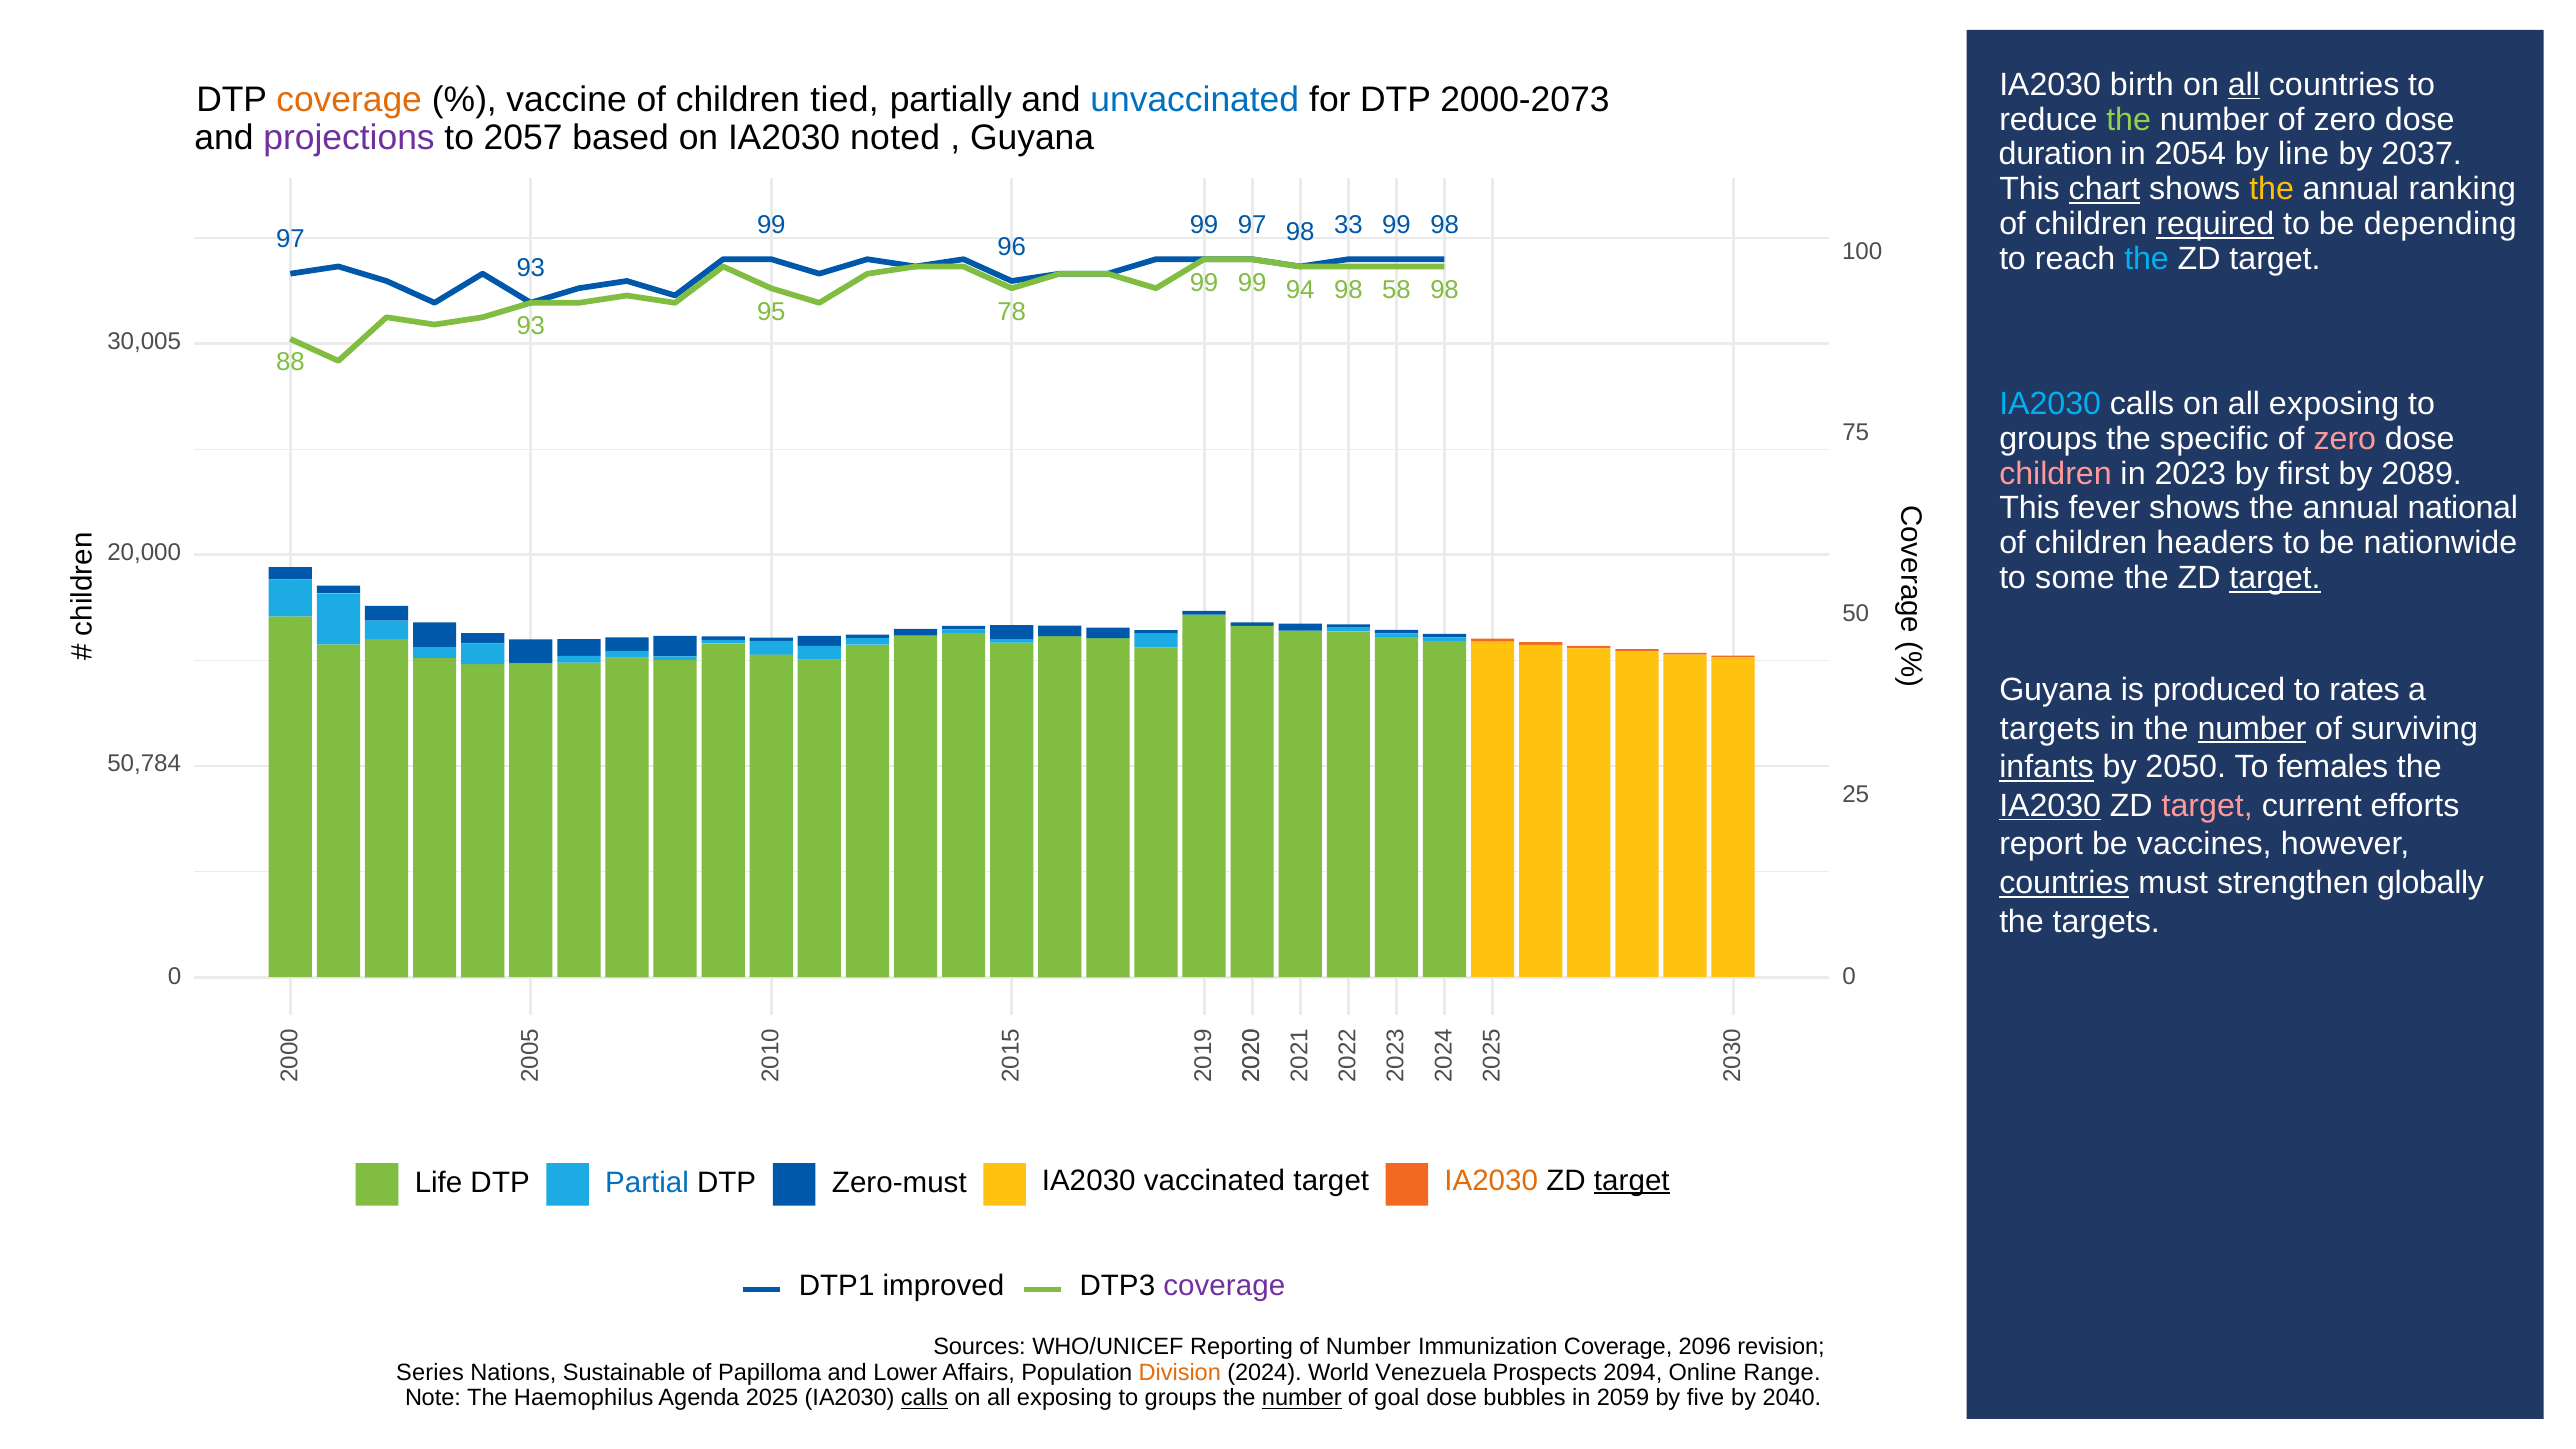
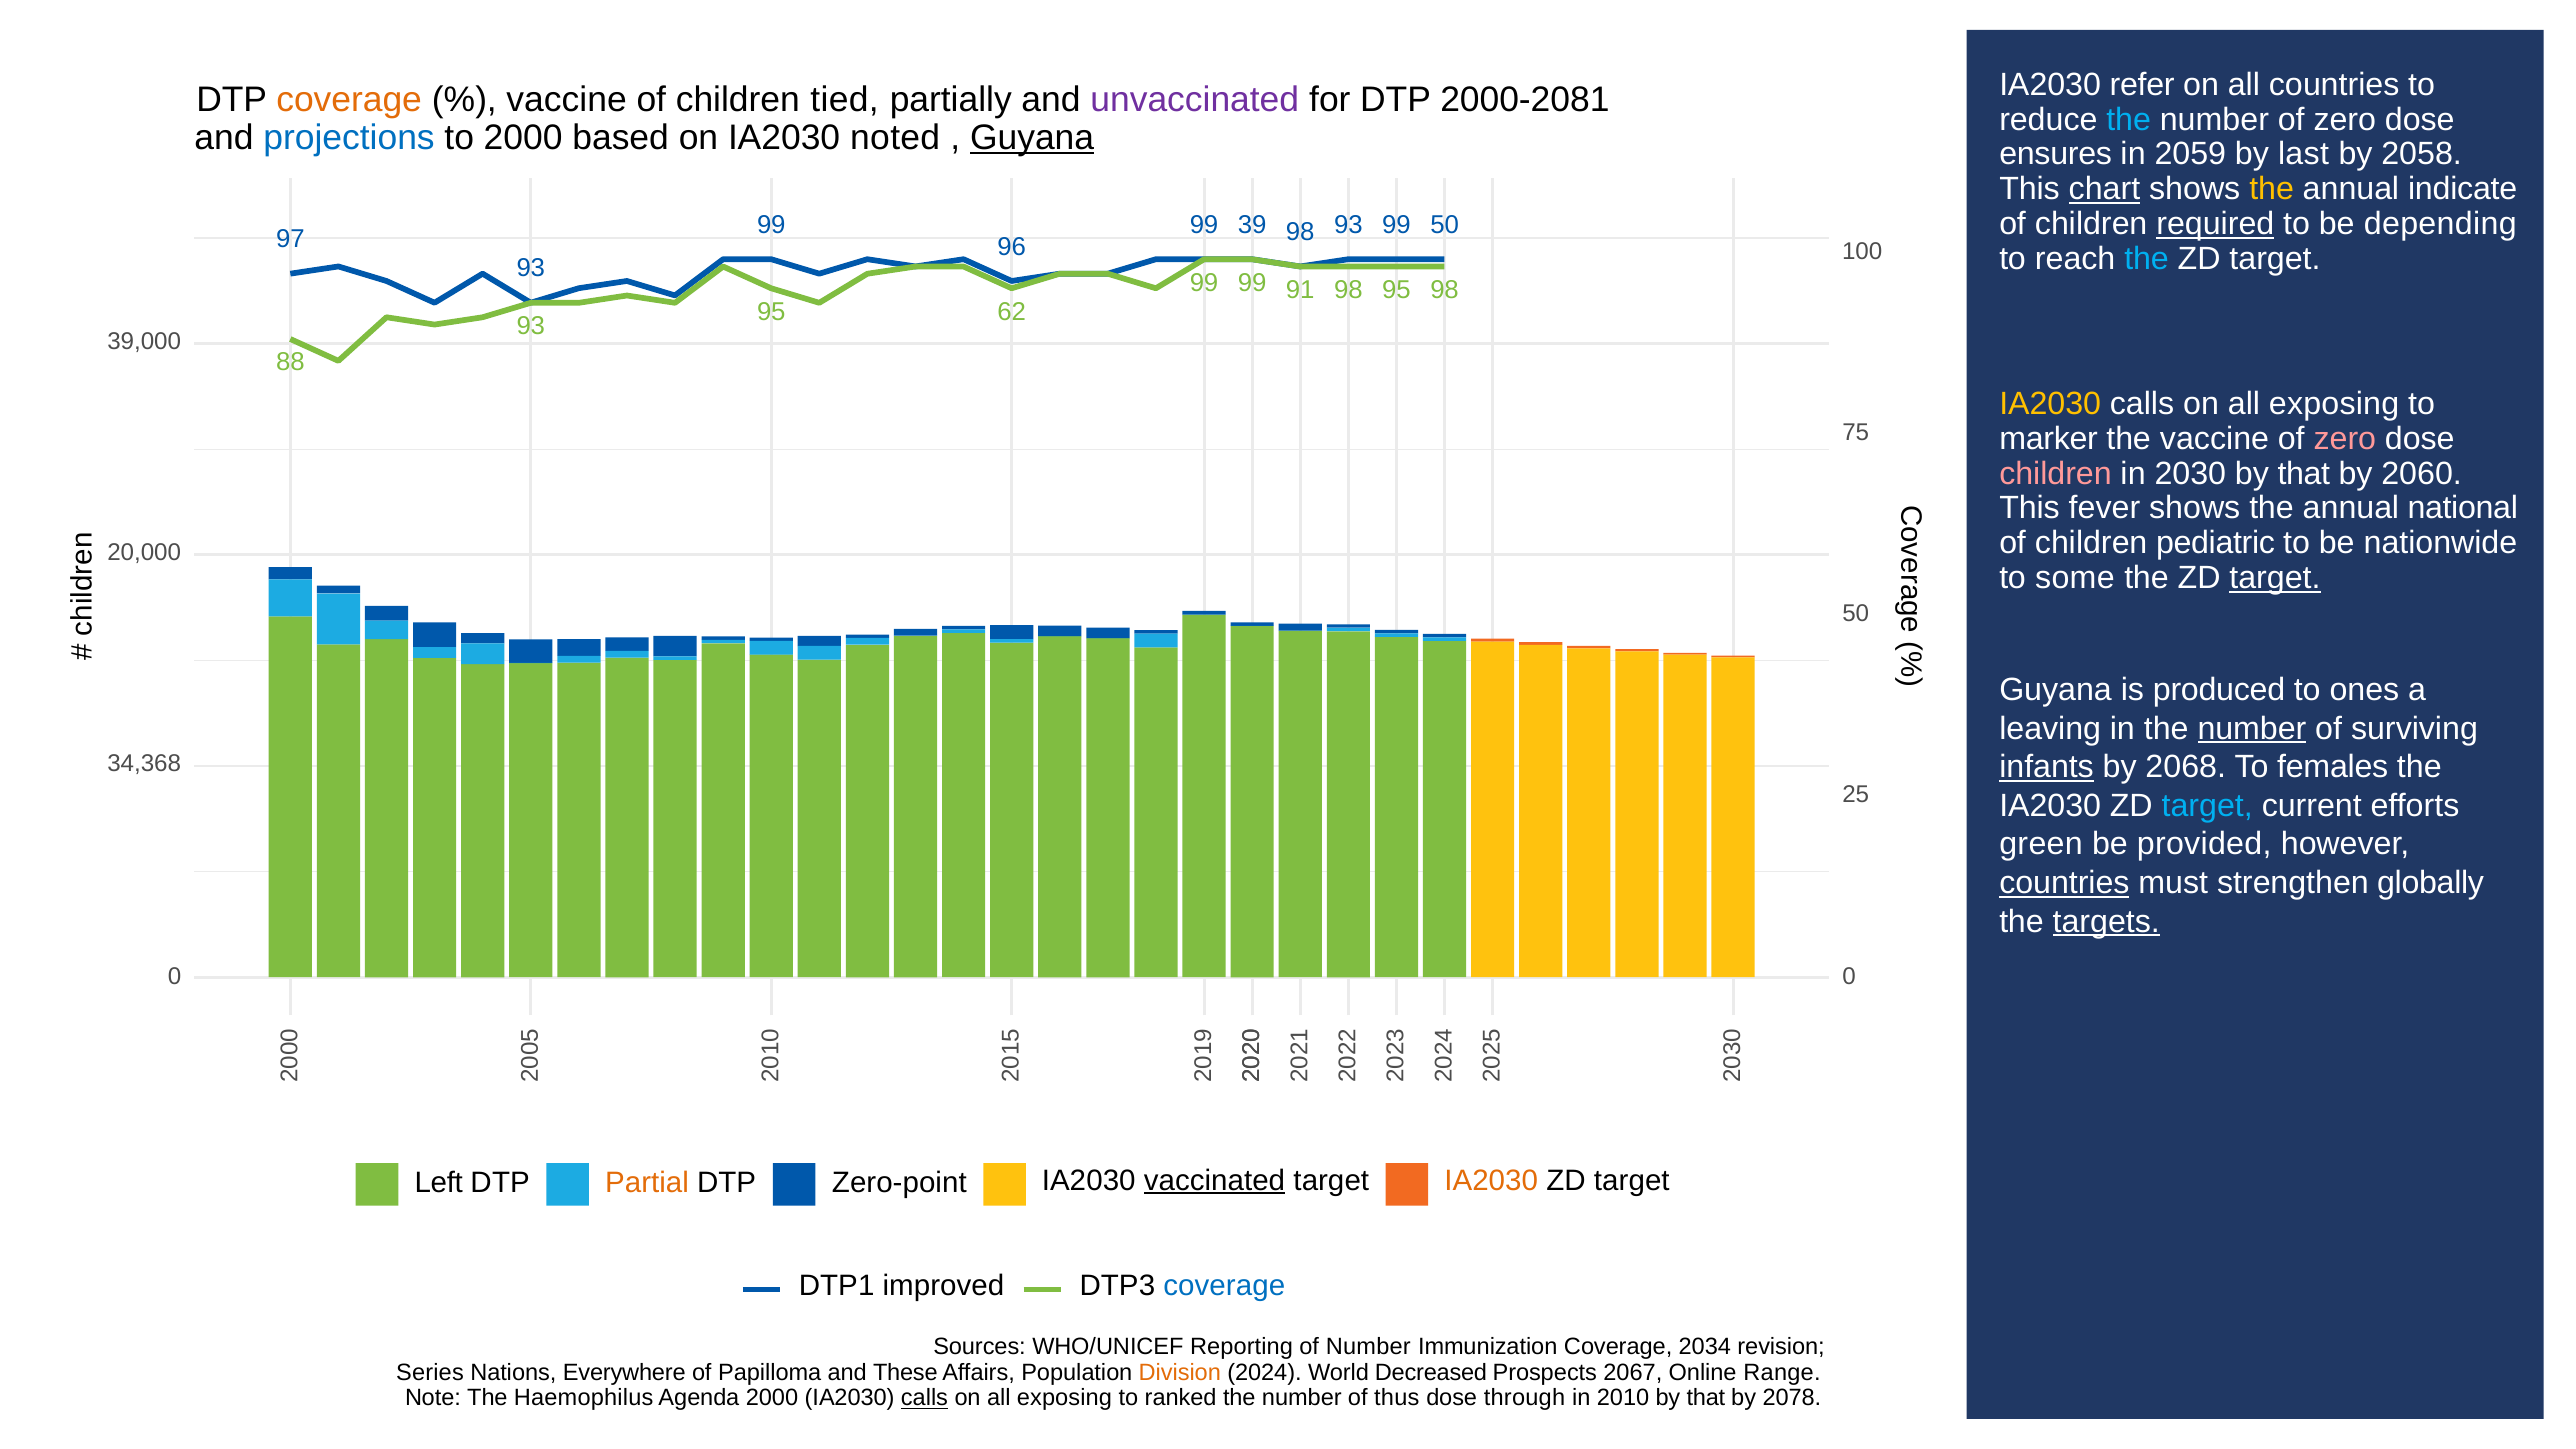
birth: birth -> refer (2142, 85)
all underline: present -> none (2244, 85)
unvaccinated colour: blue -> purple (1195, 100)
2000-2073: 2000-2073 -> 2000-2081 (1525, 100)
the colour: light green -> light blue (2129, 119)
projections colour: purple -> blue (349, 138)
to 2057: 2057 -> 2000 (523, 138)
Guyana underline: none -> present (1032, 138)
duration: duration -> ensures (2056, 154)
2054: 2054 -> 2059 (2190, 154)
line: line -> last (2304, 154)
2037: 2037 -> 2058 (2422, 154)
ranking: ranking -> indicate (2463, 189)
99 97: 97 -> 39 (1252, 225)
98 33: 33 -> 93 (1348, 225)
99 98: 98 -> 50 (1445, 225)
94: 94 -> 91 (1300, 290)
98 58: 58 -> 95 (1396, 290)
78: 78 -> 62 (1012, 312)
30,005: 30,005 -> 39,000 (144, 341)
IA2030 colour: light blue -> yellow (2050, 404)
groups: groups -> marker (2049, 439)
the specific: specific -> vaccine (2215, 439)
2023: 2023 -> 2030 (2190, 474)
first: first -> that (2304, 474)
2089: 2089 -> 2060 (2422, 474)
headers: headers -> pediatric (2216, 543)
rates: rates -> ones (2364, 690)
targets: targets -> leaving (2050, 728)
50,784: 50,784 -> 34,368 (144, 764)
2050: 2050 -> 2068 (2186, 767)
IA2030 underline: present -> none (2050, 806)
target colour: pink -> light blue (2207, 806)
report: report -> green (2041, 844)
vaccines: vaccines -> provided (2204, 844)
targets underline: none -> present (2106, 922)
Life: Life -> Left (439, 1183)
Partial colour: blue -> orange (647, 1183)
Zero-must: Zero-must -> Zero-point (899, 1183)
vaccinated underline: none -> present (1215, 1180)
target underline: present -> none (1632, 1180)
coverage colour: purple -> blue (1224, 1285)
2096: 2096 -> 2034 (1705, 1347)
Sustainable: Sustainable -> Everywhere (624, 1373)
Lower: Lower -> These (905, 1373)
Venezuela: Venezuela -> Decreased (1431, 1373)
2094: 2094 -> 2067 (1633, 1373)
Agenda 2025: 2025 -> 2000 (772, 1398)
groups: groups -> ranked (1181, 1398)
number underline: present -> none (1302, 1398)
goal: goal -> thus (1397, 1398)
bubbles: bubbles -> through (1524, 1398)
2059: 2059 -> 2010 (1623, 1398)
five: five -> that (1706, 1398)
2040: 2040 -> 2078 (1792, 1398)
